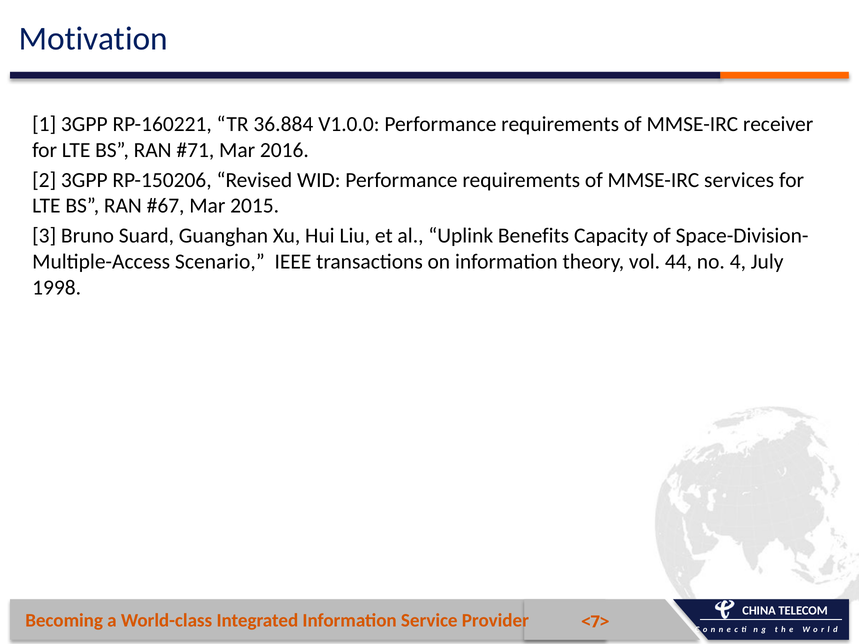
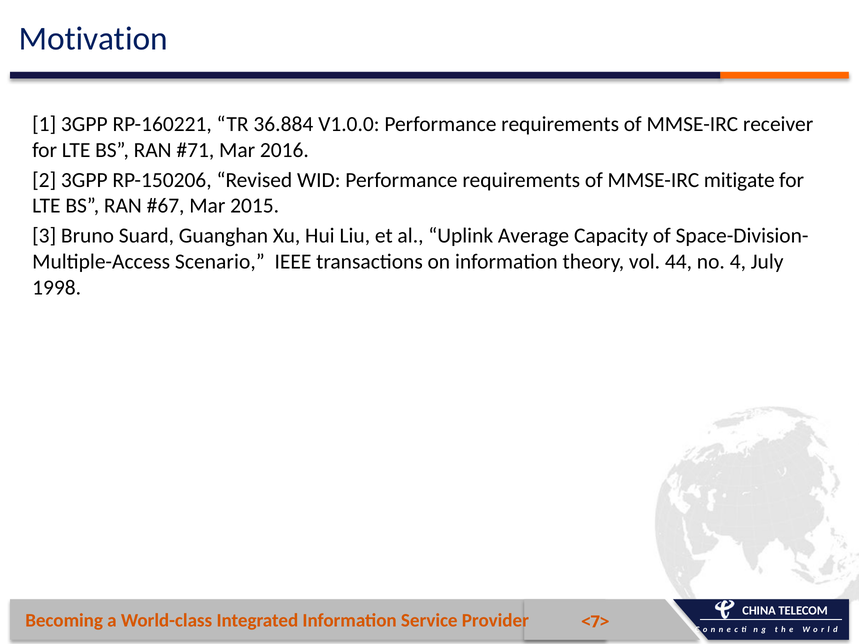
services: services -> mitigate (739, 180)
Benefits: Benefits -> Average (534, 236)
